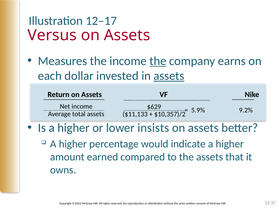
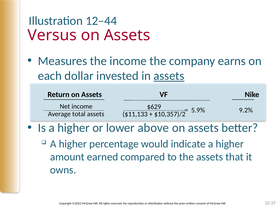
12–17: 12–17 -> 12–44 (101, 21)
the underline: present -> none (158, 61)
insists: insists -> above (153, 128)
